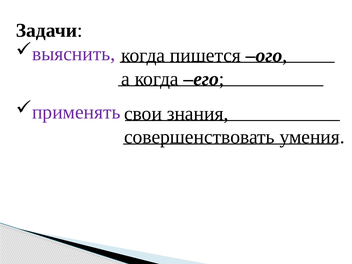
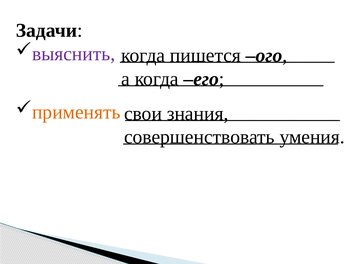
применять colour: purple -> orange (76, 112)
